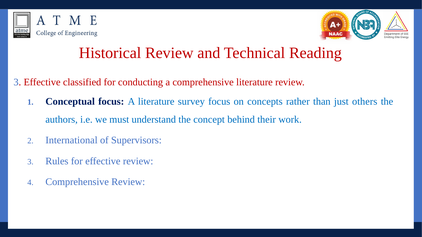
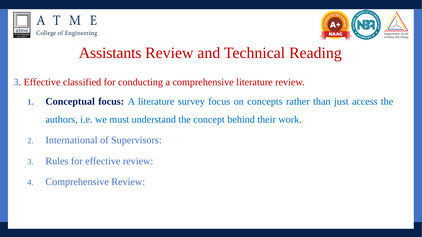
Historical: Historical -> Assistants (110, 53)
others: others -> access (365, 102)
